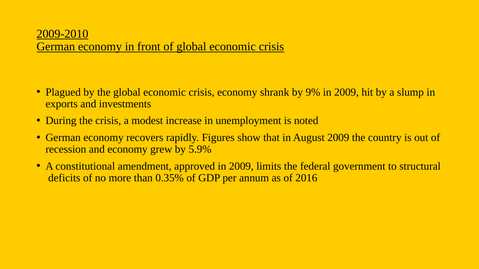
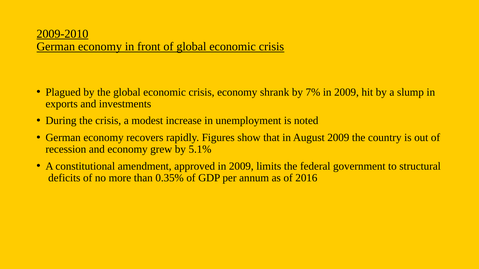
9%: 9% -> 7% (313, 92)
5.9%: 5.9% -> 5.1% (200, 150)
